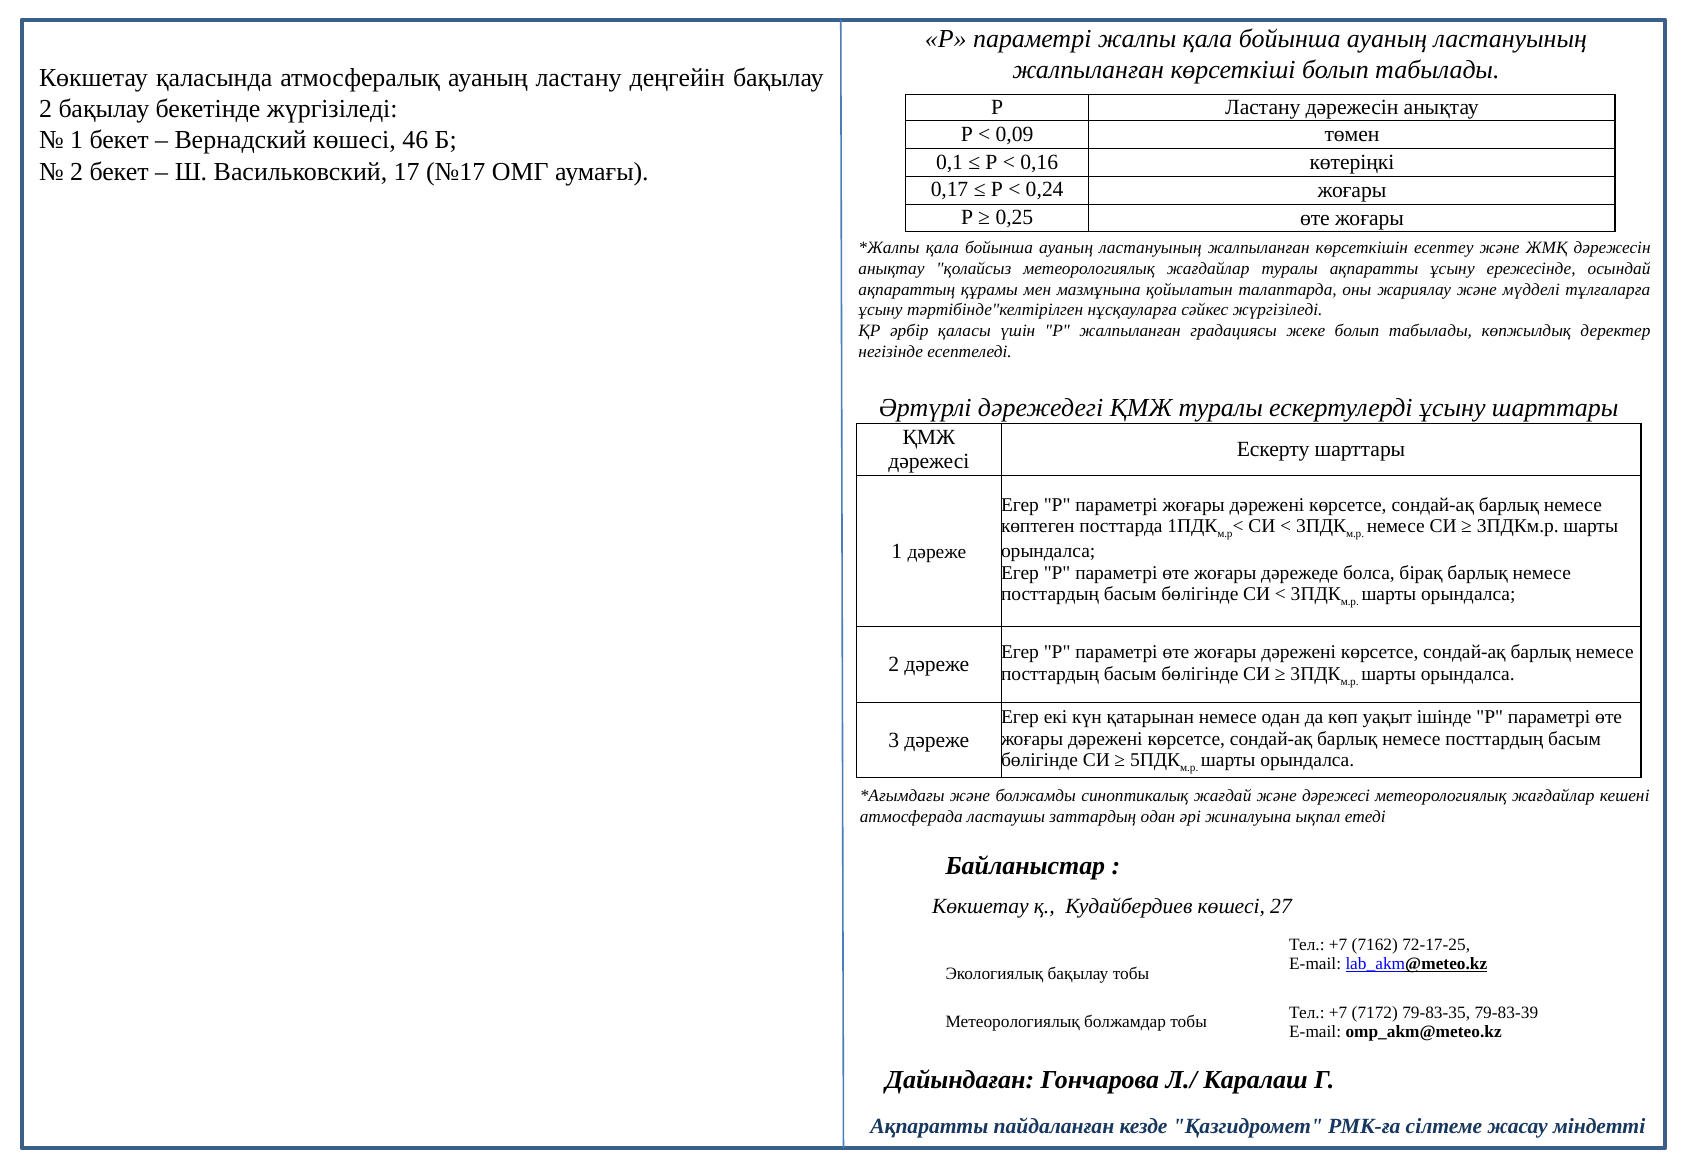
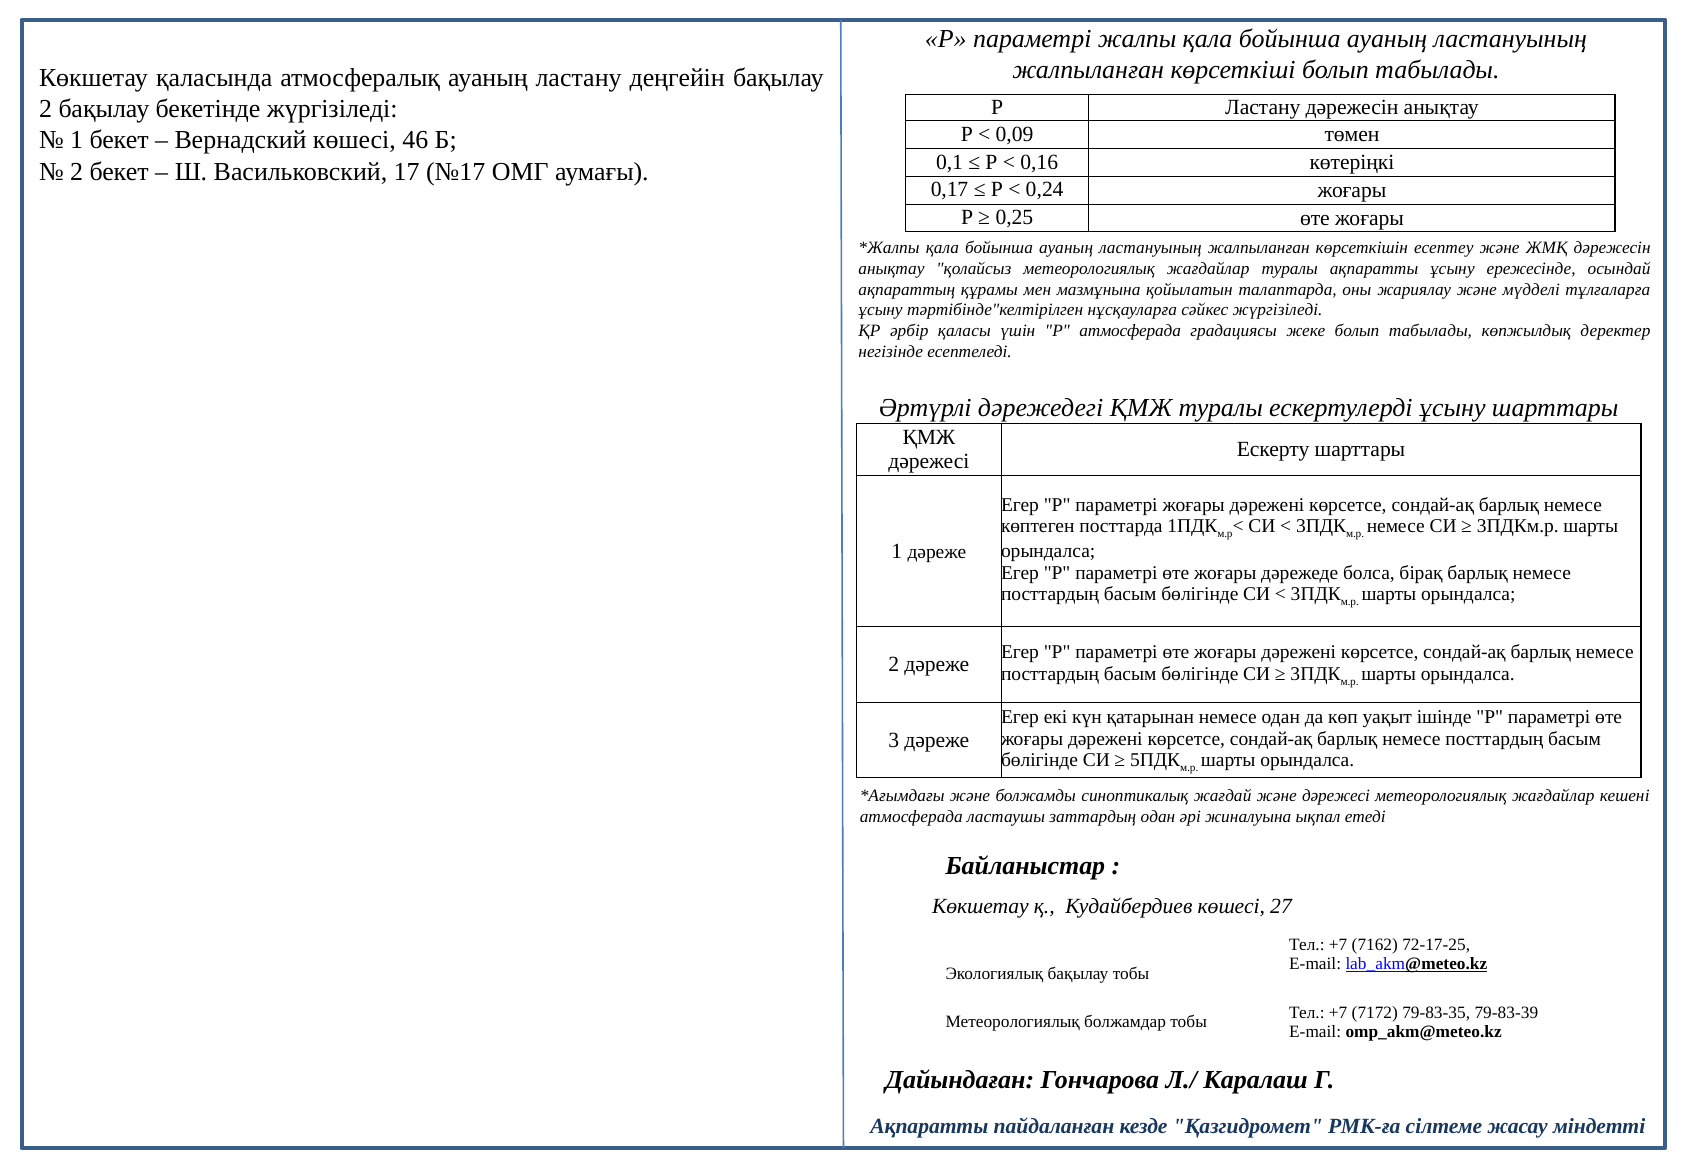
Р жалпыланған: жалпыланған -> атмосферада (1130, 331)
